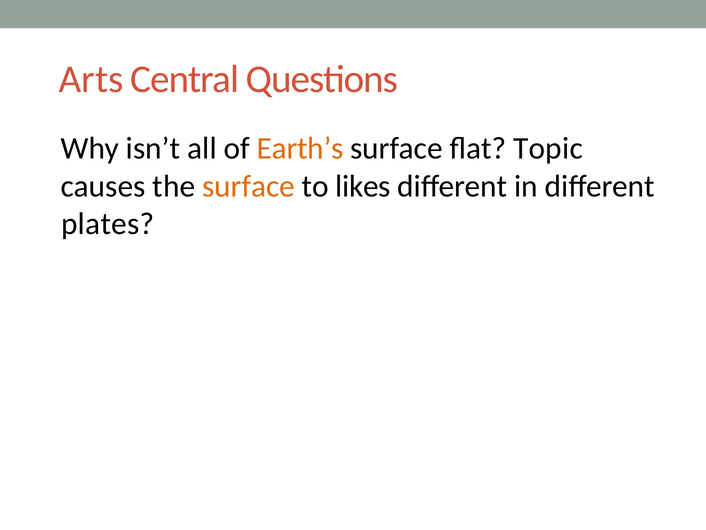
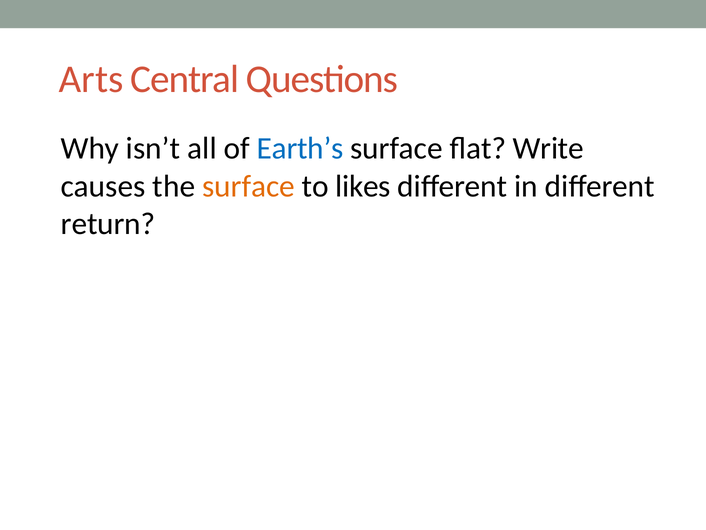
Earth’s colour: orange -> blue (300, 148)
Topic: Topic -> Write (548, 148)
plates: plates -> return (108, 224)
